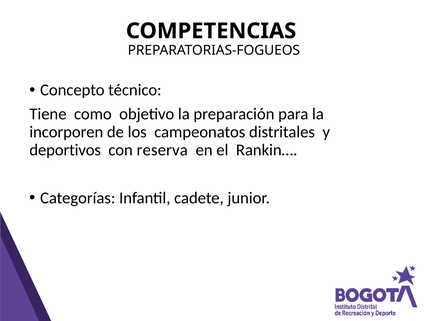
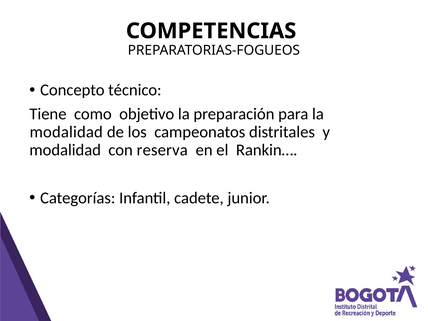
incorporen: incorporen -> modalidad (66, 132)
deportivos: deportivos -> modalidad (65, 150)
